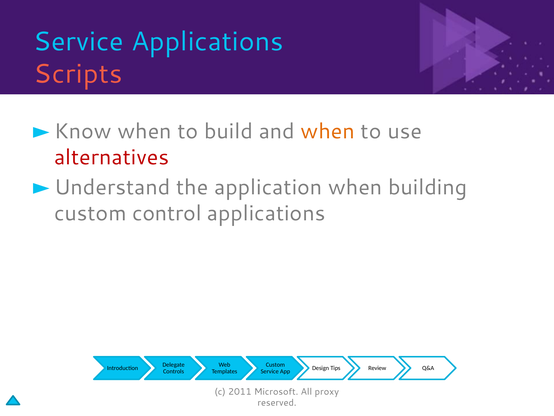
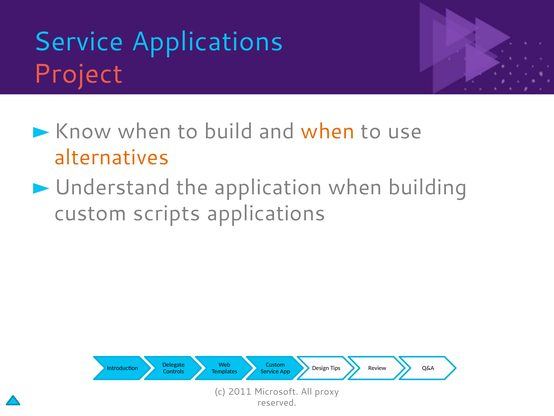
Scripts: Scripts -> Project (78, 74)
alternatives colour: red -> orange (112, 157)
control: control -> scripts (167, 213)
